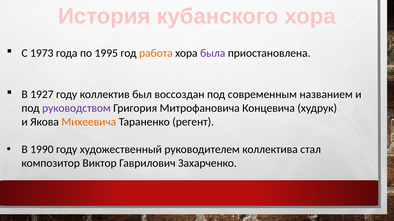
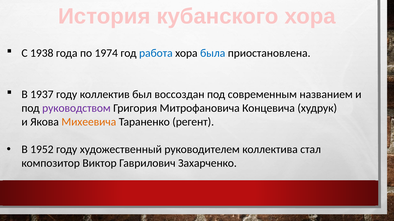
1973: 1973 -> 1938 (42, 53)
1995: 1995 -> 1974 (106, 53)
работа colour: orange -> blue (156, 53)
была colour: purple -> blue (213, 53)
1927: 1927 -> 1937 (42, 95)
1990: 1990 -> 1952 (42, 150)
